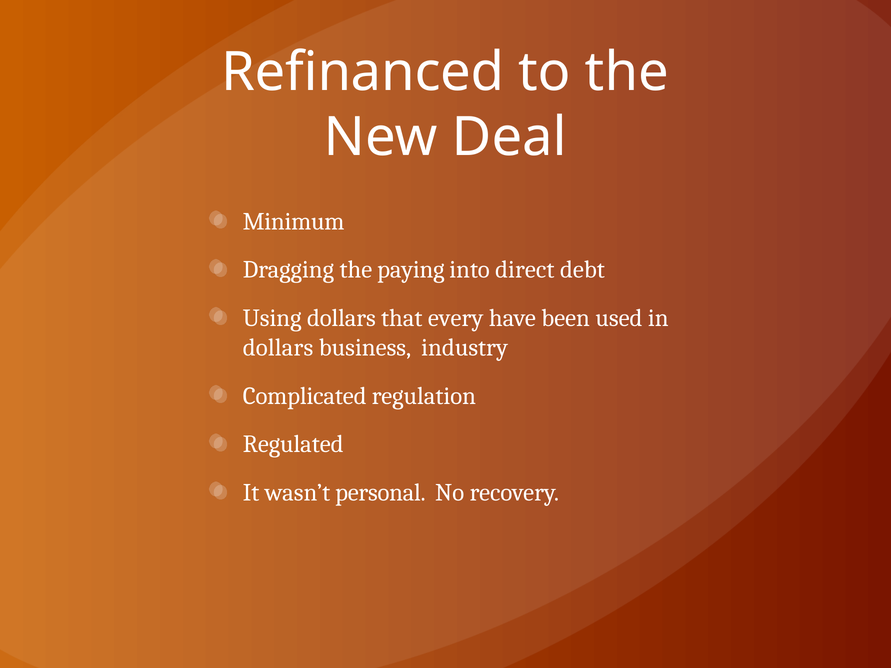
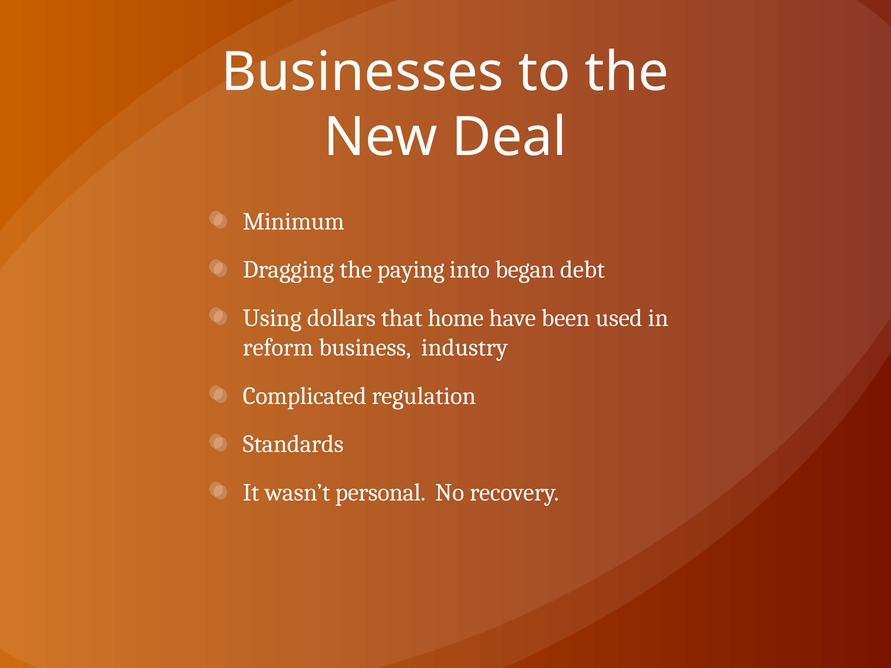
Refinanced: Refinanced -> Businesses (363, 72)
direct: direct -> began (525, 270)
every: every -> home (456, 318)
dollars: dollars -> reform (278, 348)
Regulated: Regulated -> Standards (293, 444)
